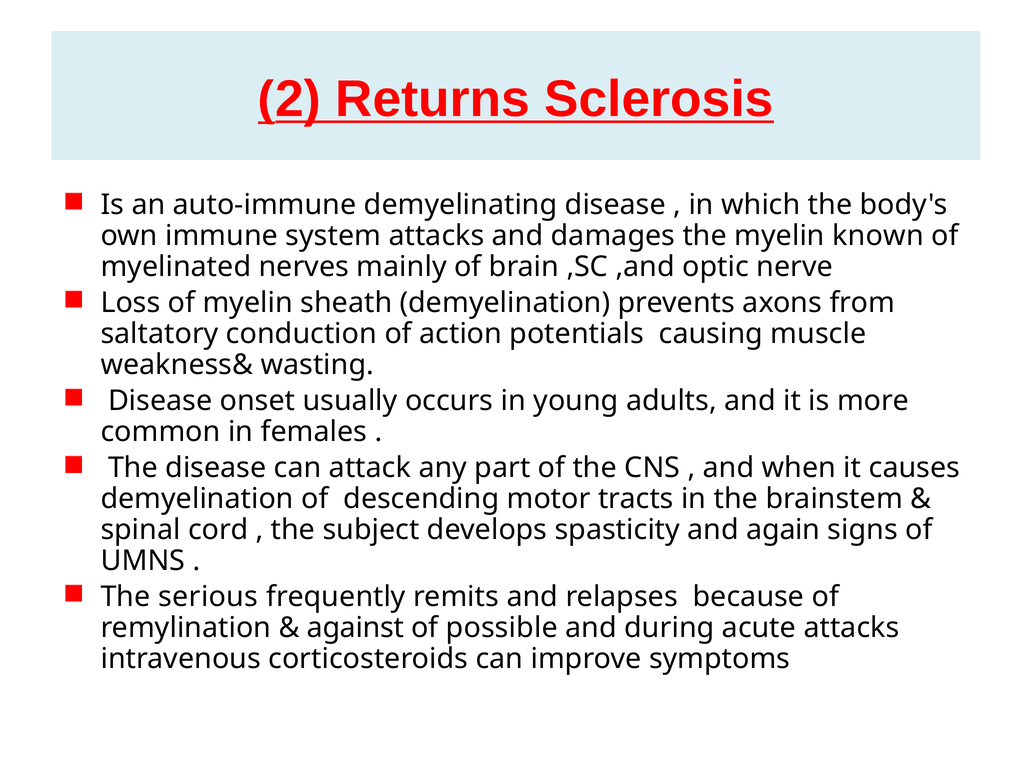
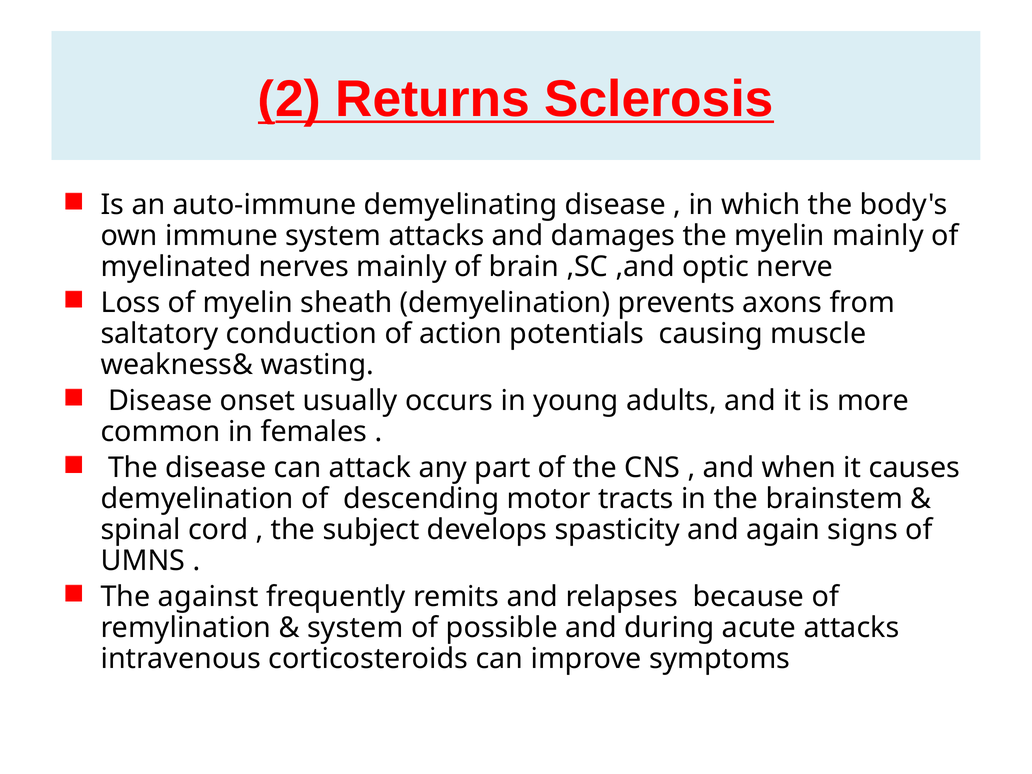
myelin known: known -> mainly (878, 236)
serious: serious -> against (208, 597)
against: against -> system (355, 628)
